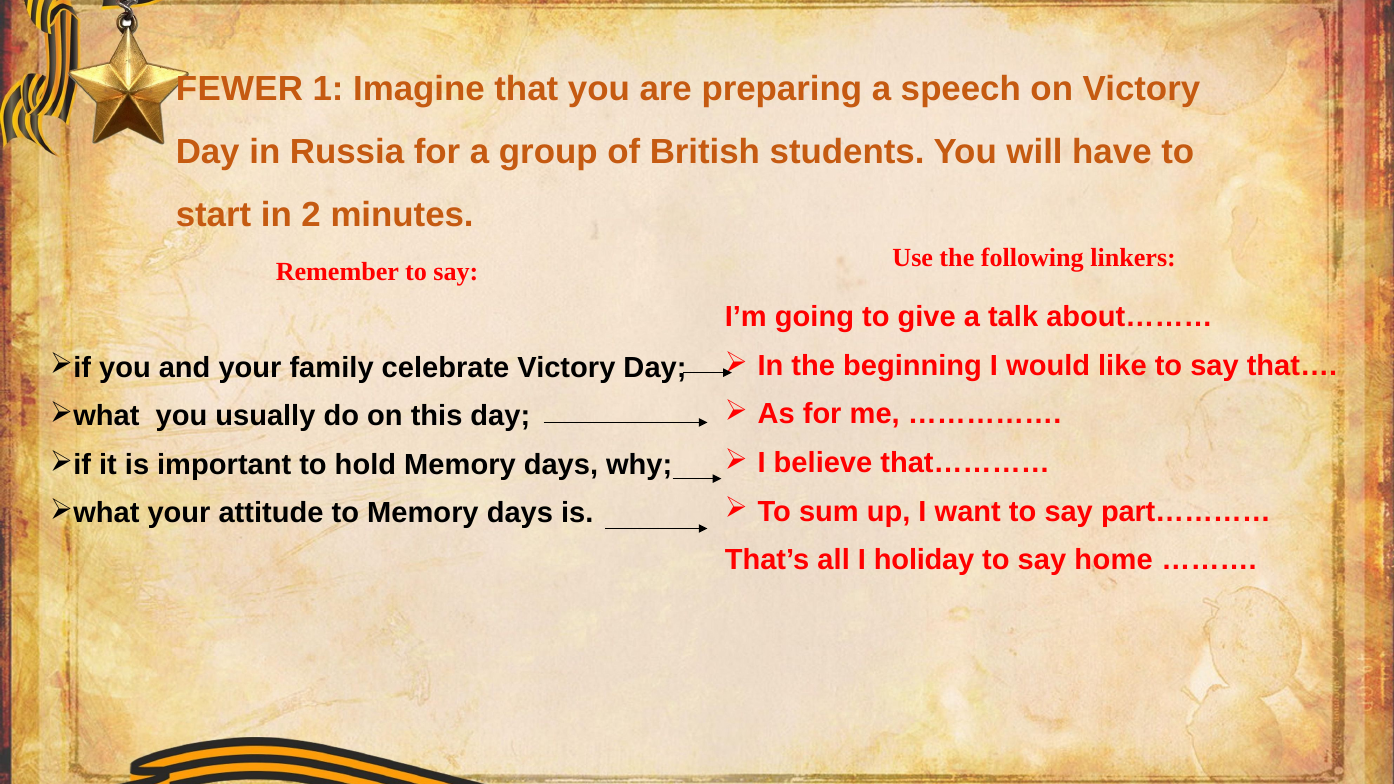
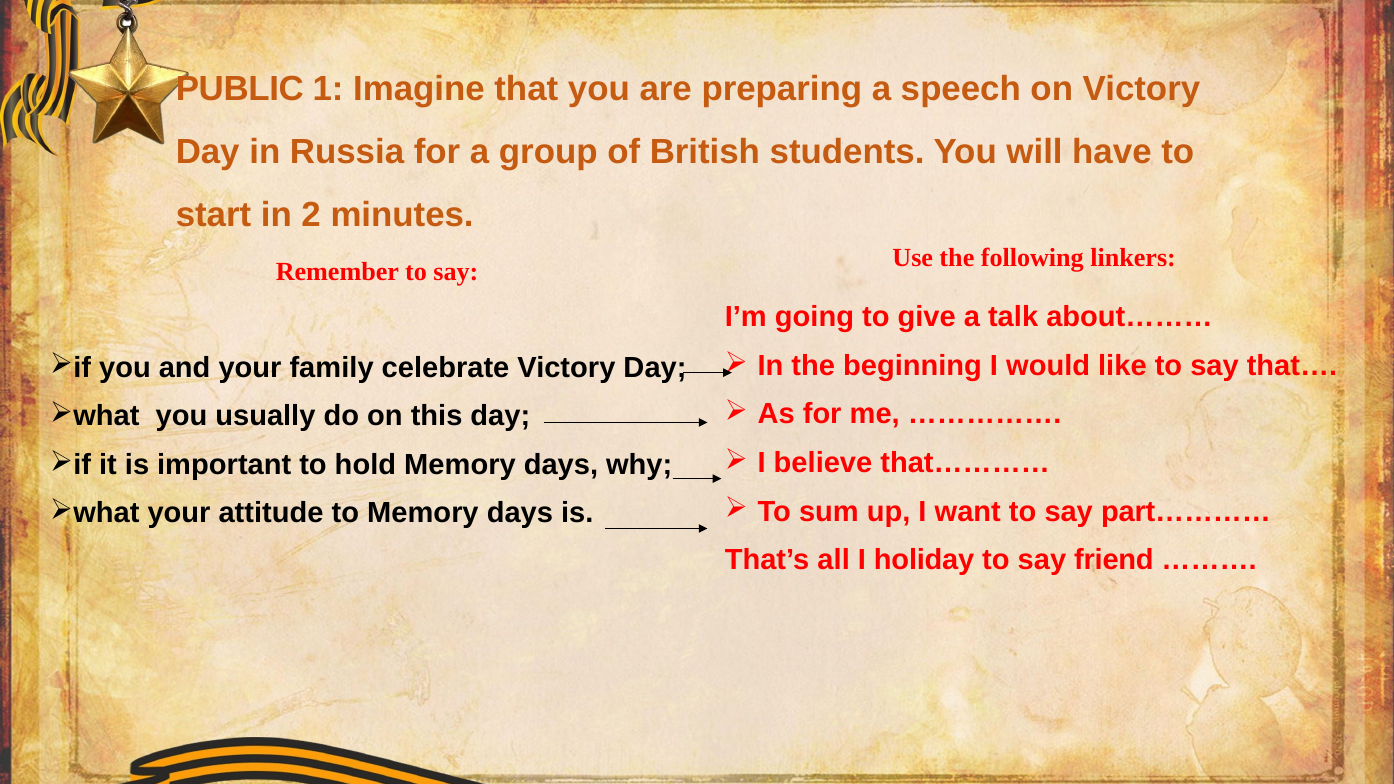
FEWER: FEWER -> PUBLIC (240, 89)
home: home -> friend (1114, 560)
